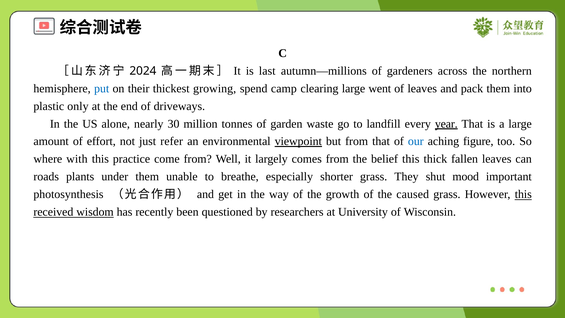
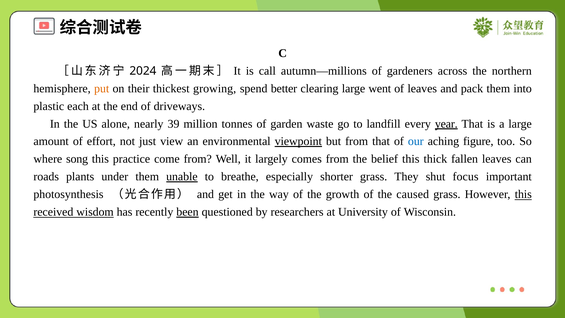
last: last -> call (267, 71)
put colour: blue -> orange (102, 88)
camp: camp -> better (284, 88)
only: only -> each (78, 106)
30: 30 -> 39 (174, 124)
refer: refer -> view (172, 141)
with: with -> song (77, 159)
unable underline: none -> present (182, 177)
mood: mood -> focus (466, 177)
been underline: none -> present (187, 212)
